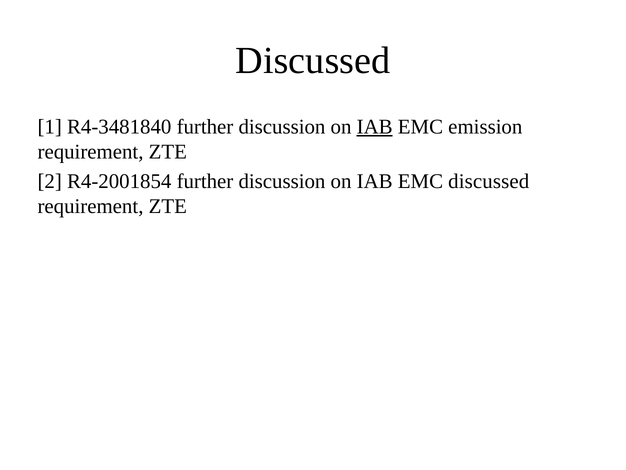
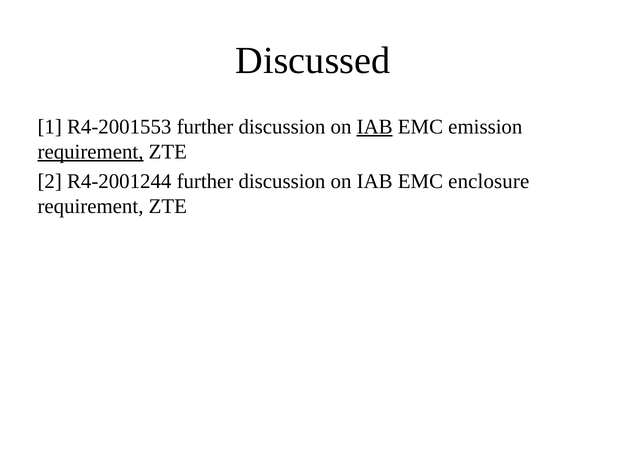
R4-3481840: R4-3481840 -> R4-2001553 (119, 127)
requirement underline: none -> present (91, 152)
R4-2001854: R4-2001854 -> R4-2001244 (119, 181)
EMC discussed: discussed -> enclosure (489, 181)
